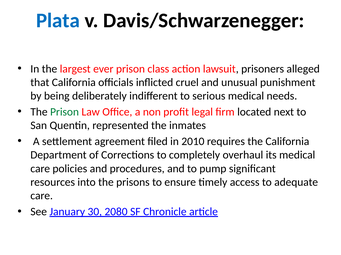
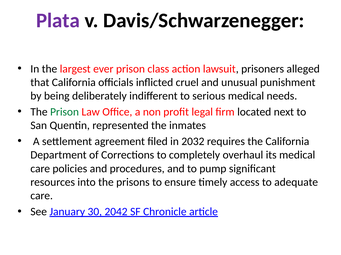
Plata colour: blue -> purple (58, 21)
2010: 2010 -> 2032 (193, 142)
2080: 2080 -> 2042 (116, 212)
